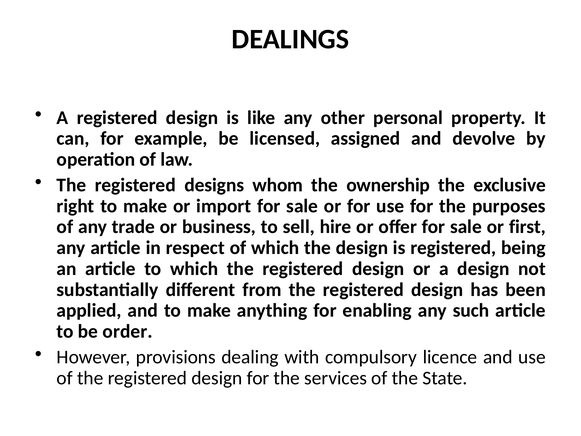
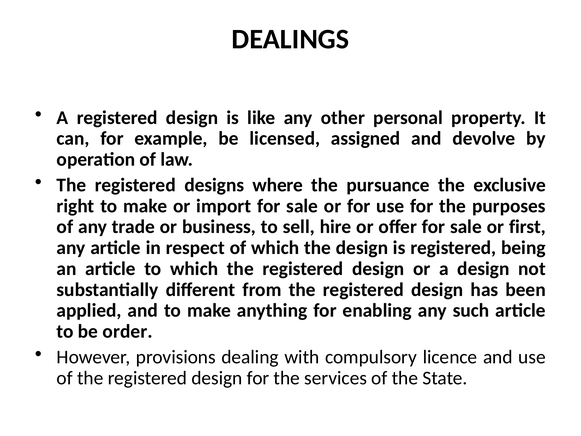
whom: whom -> where (278, 185)
ownership: ownership -> pursuance (388, 185)
